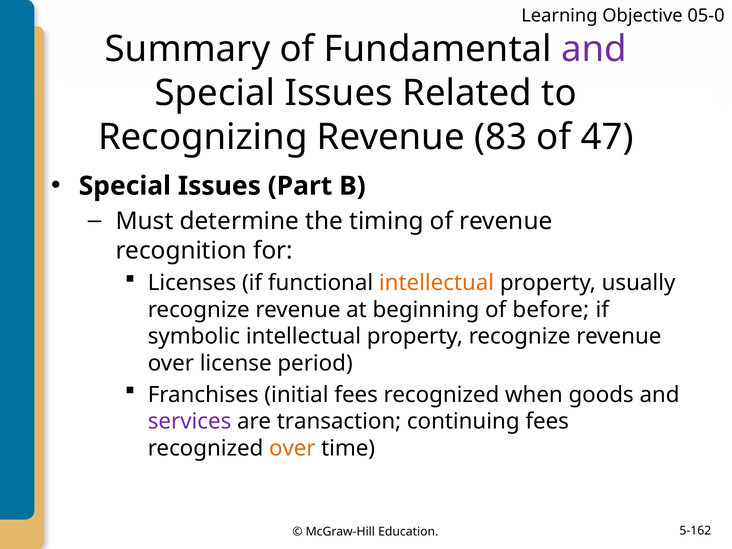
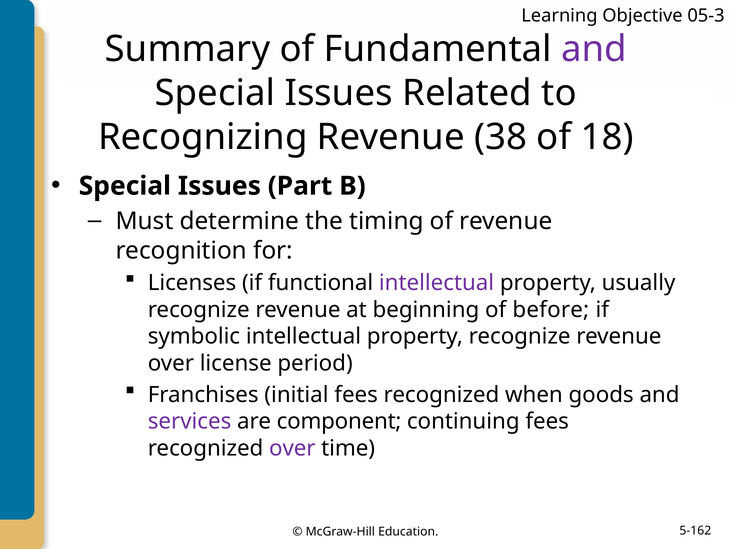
05-0: 05-0 -> 05-3 (706, 16)
83: 83 -> 38 (501, 137)
47: 47 -> 18 (607, 137)
intellectual colour: orange -> purple (437, 283)
transaction: transaction -> component (339, 421)
over colour: orange -> purple (292, 448)
